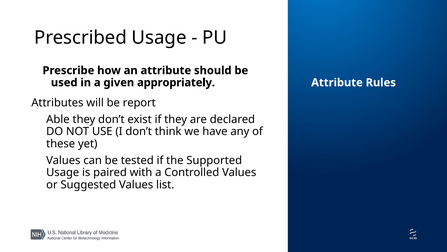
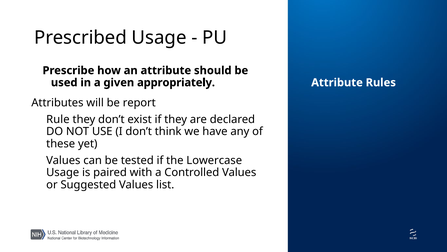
Able: Able -> Rule (58, 119)
Supported: Supported -> Lowercase (214, 160)
